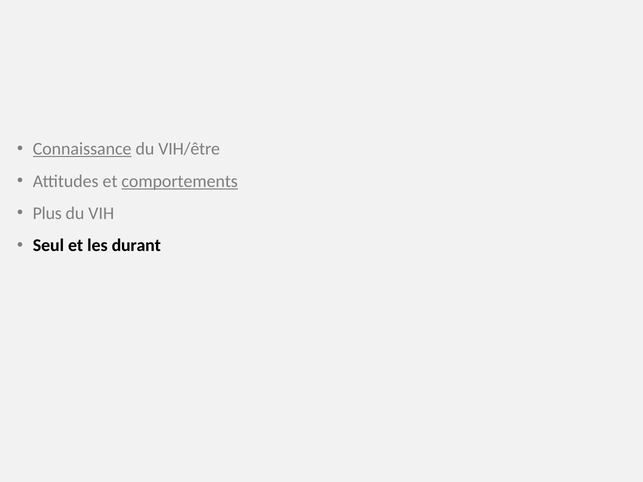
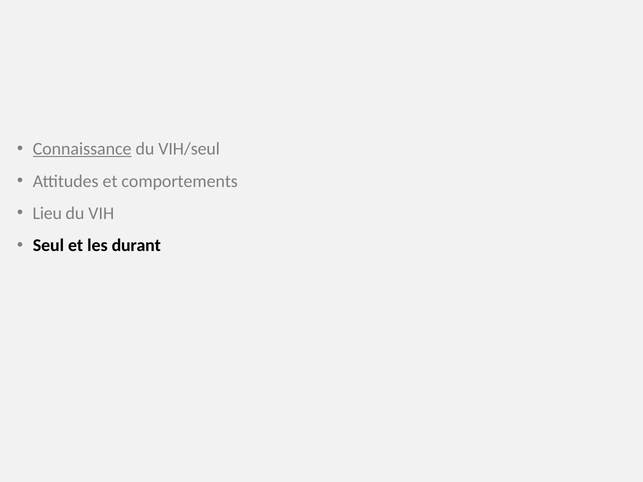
VIH/être: VIH/être -> VIH/seul (189, 149)
comportements underline: present -> none (180, 181)
Plus: Plus -> Lieu (47, 213)
